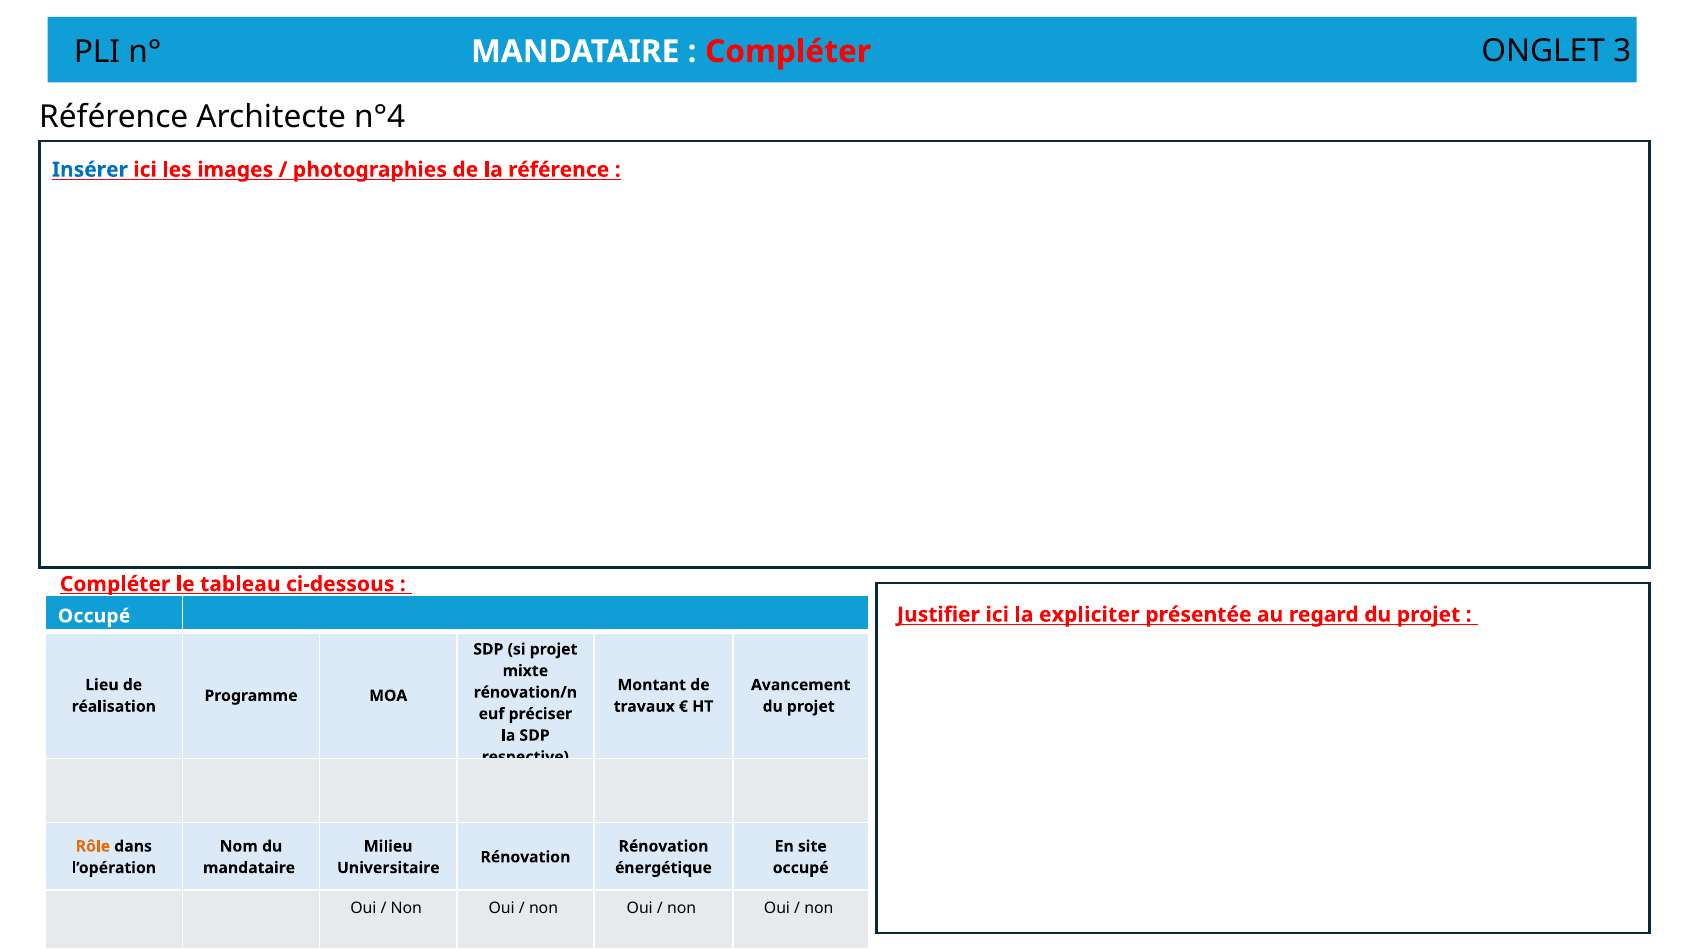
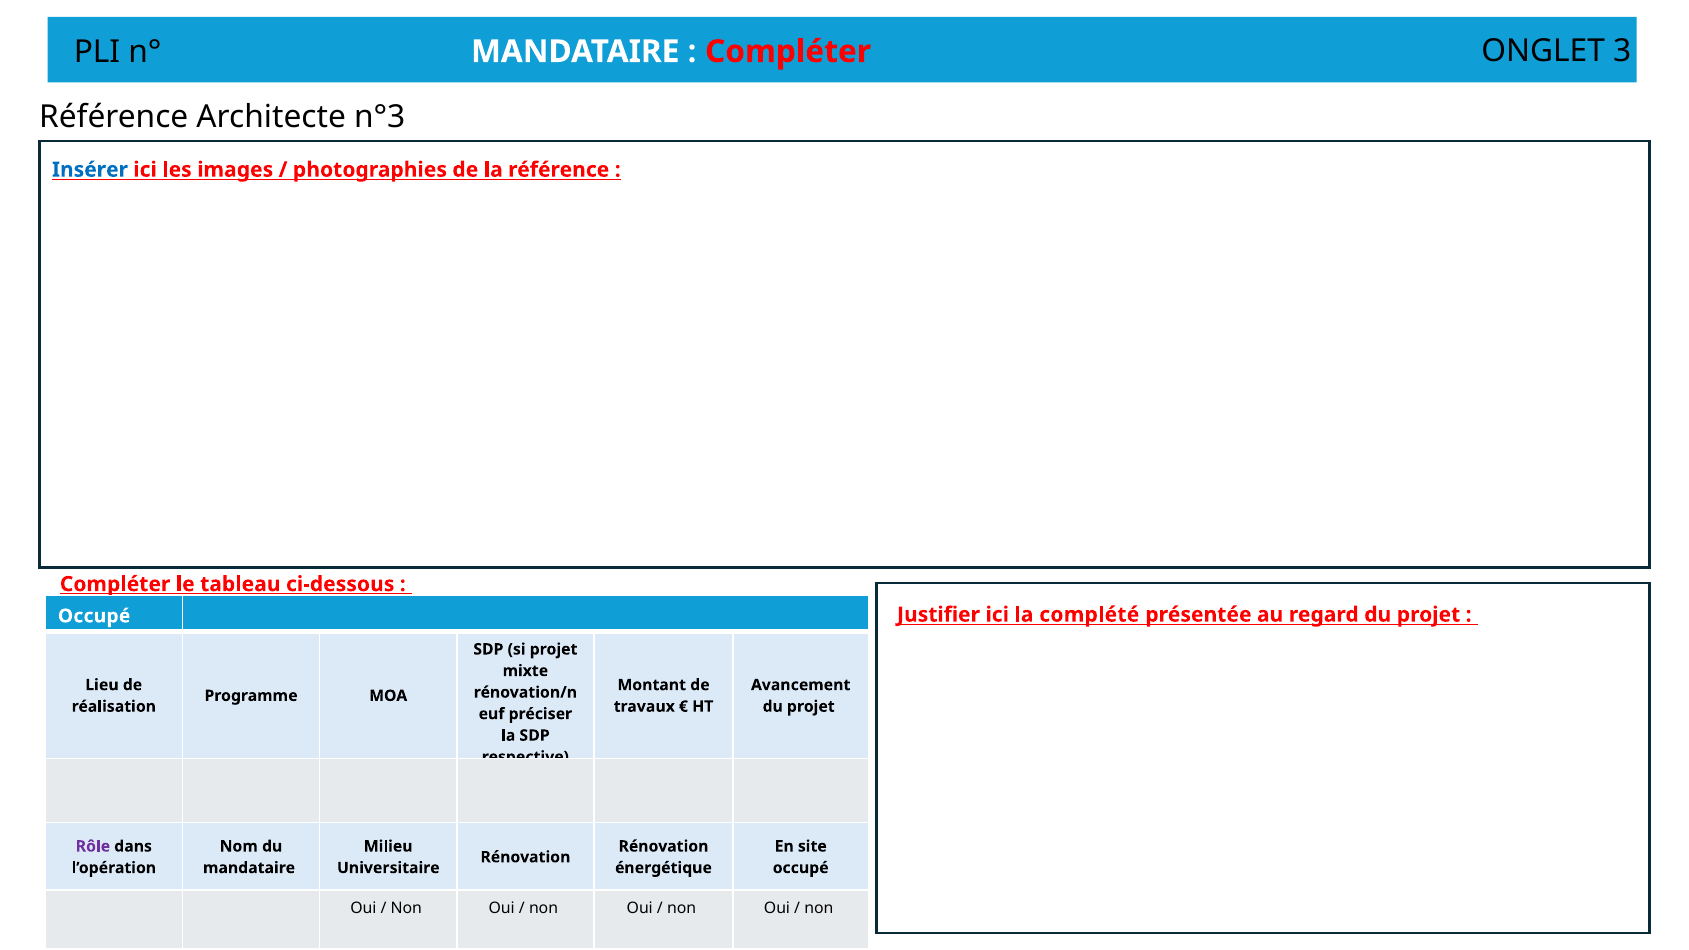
n°4: n°4 -> n°3 (380, 117)
expliciter: expliciter -> complété (1089, 615)
Rôle colour: orange -> purple (93, 846)
